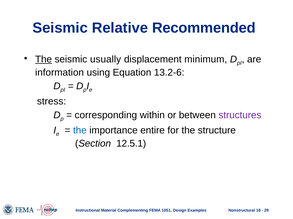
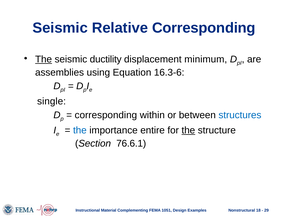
Relative Recommended: Recommended -> Corresponding (204, 28)
usually: usually -> ductility (106, 59)
information: information -> assemblies (60, 73)
13.2-6: 13.2-6 -> 16.3-6 (169, 73)
stress: stress -> single (52, 102)
structures colour: purple -> blue (240, 115)
the underline: none -> present (188, 131)
12.5.1: 12.5.1 -> 76.6.1 (131, 144)
